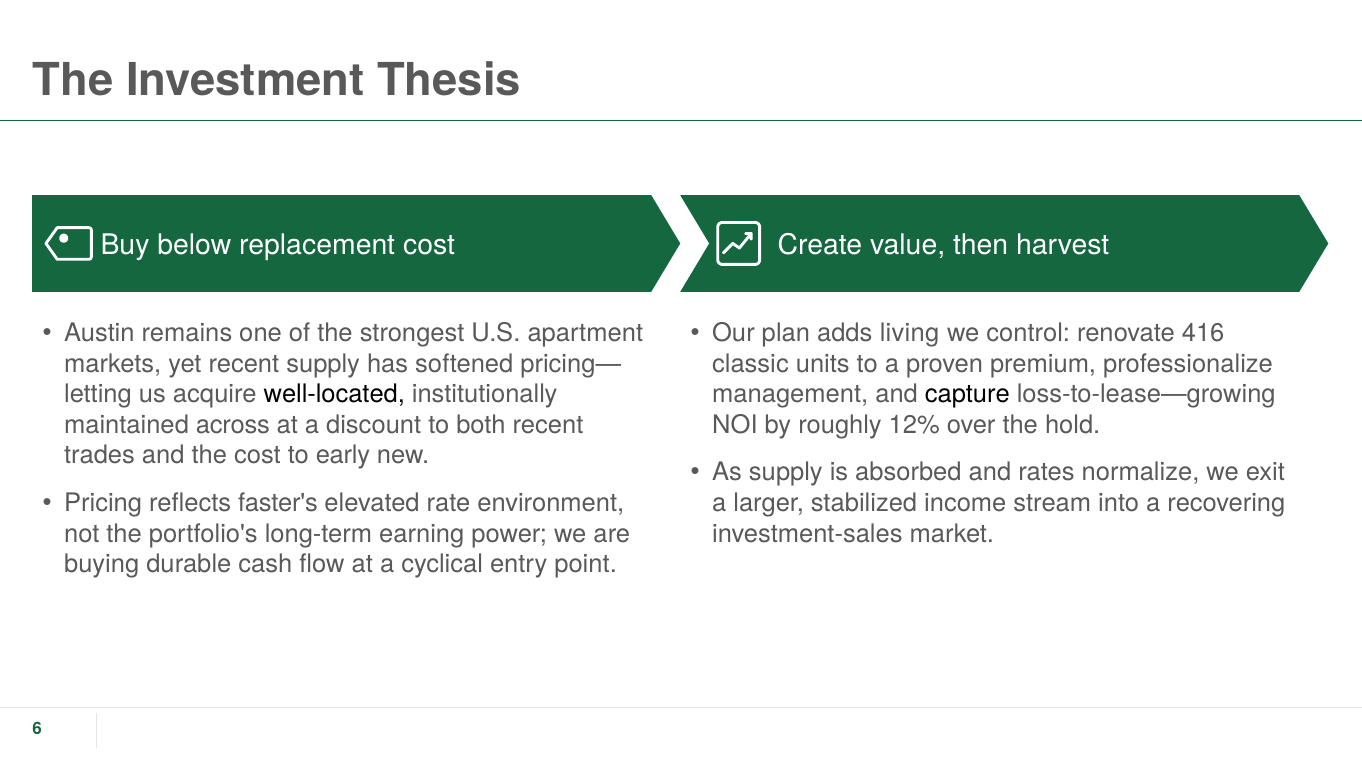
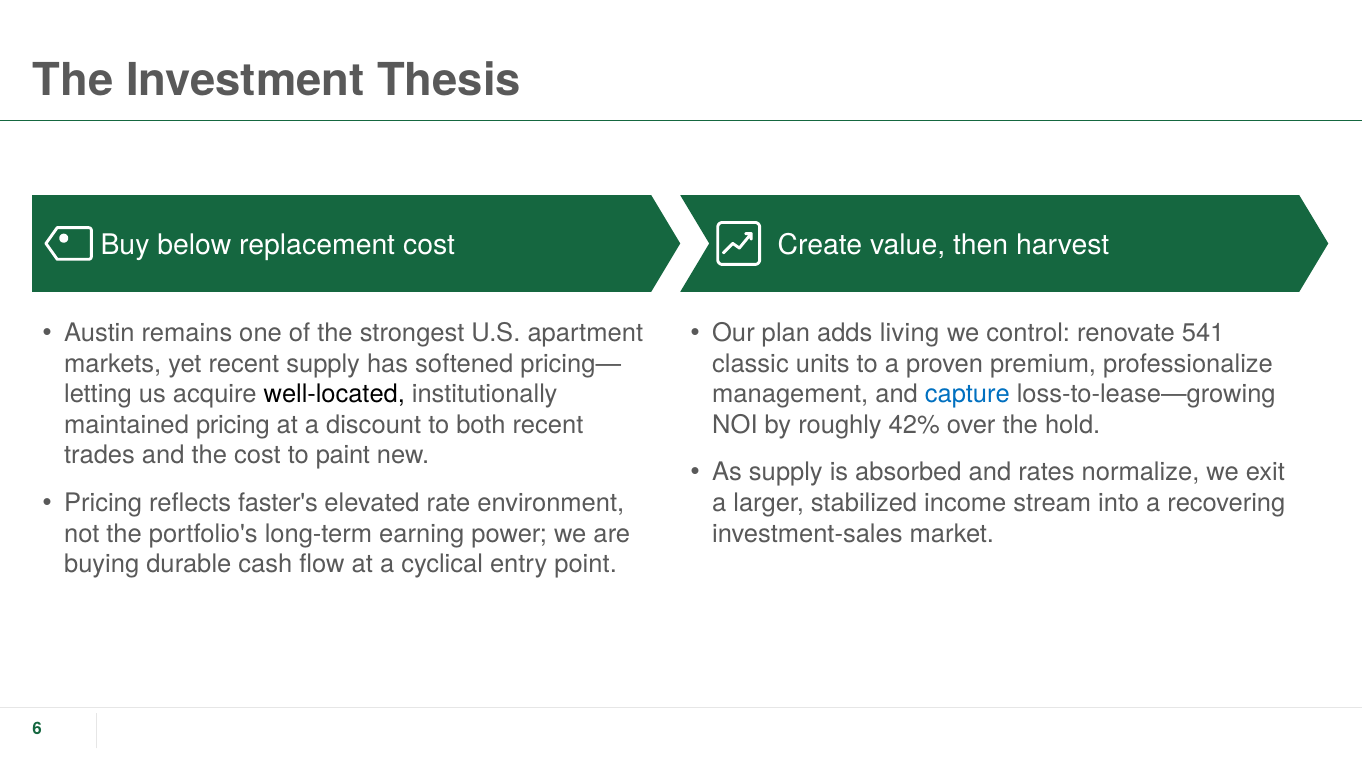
416: 416 -> 541 (1203, 333)
capture colour: black -> blue (967, 394)
maintained across: across -> pricing (233, 425)
12%: 12% -> 42% (914, 425)
early: early -> paint (343, 456)
